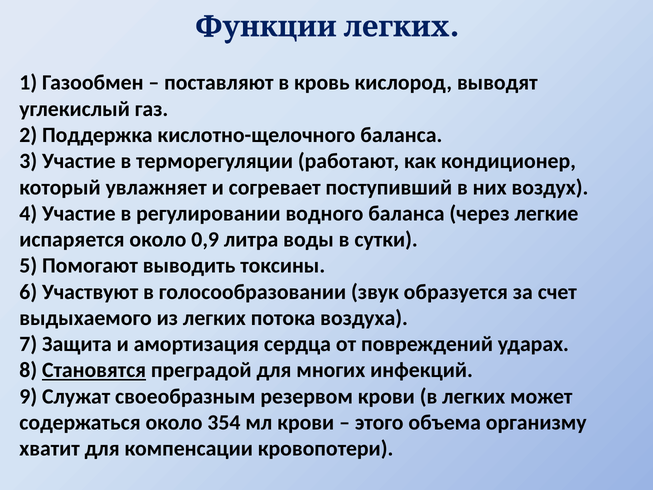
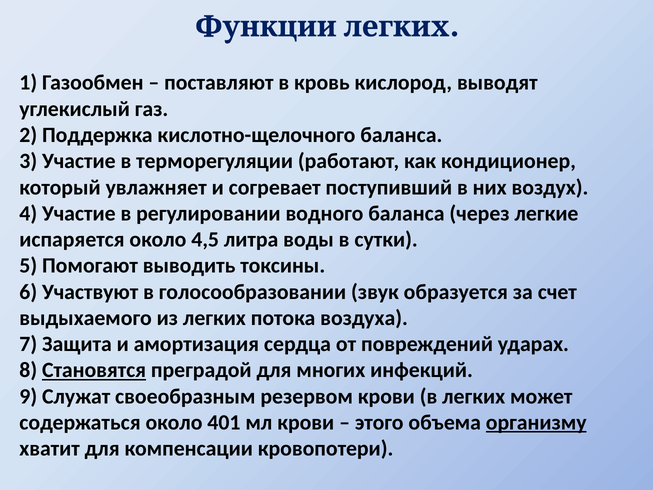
0,9: 0,9 -> 4,5 (205, 239)
354: 354 -> 401 (224, 422)
организму underline: none -> present (536, 422)
